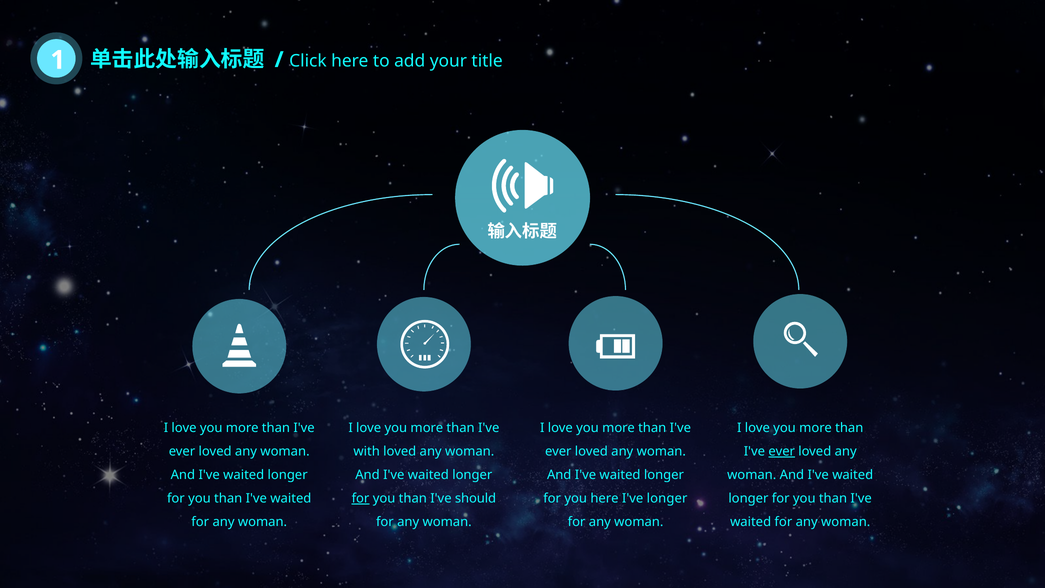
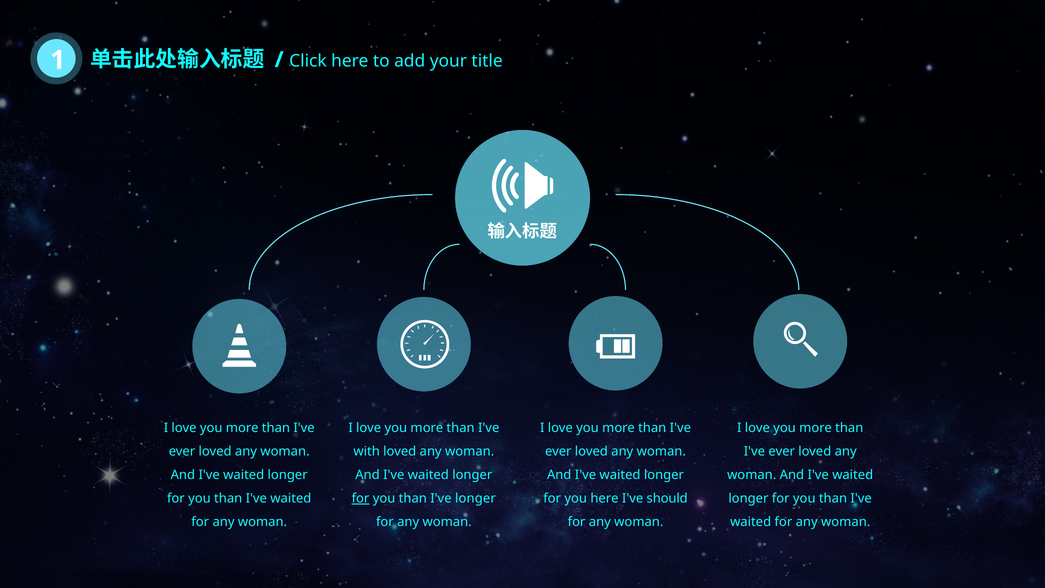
ever underline: present -> none (782, 451)
I've should: should -> longer (475, 498)
I've longer: longer -> should (667, 498)
